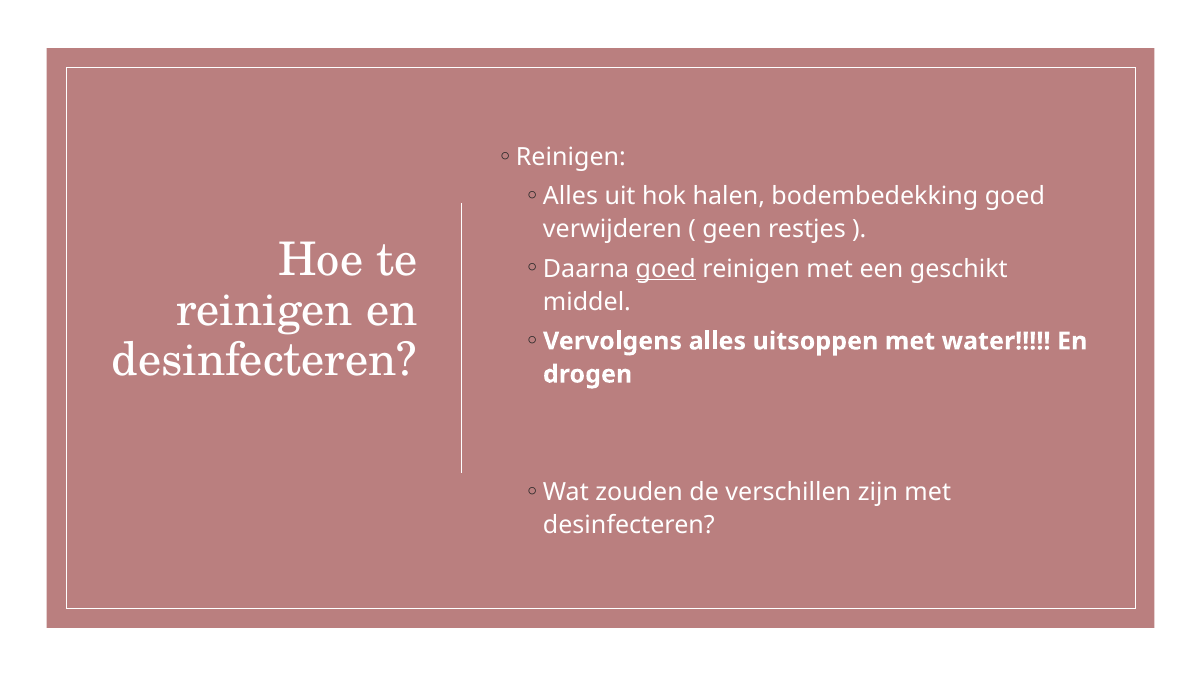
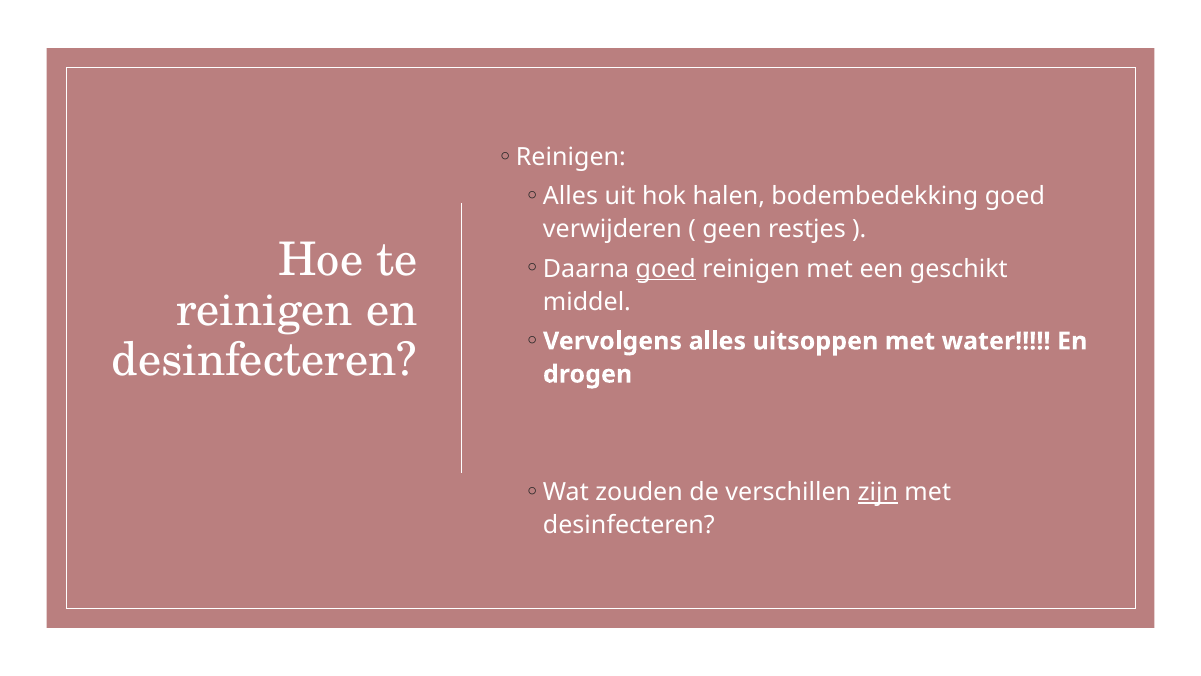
zijn underline: none -> present (878, 492)
